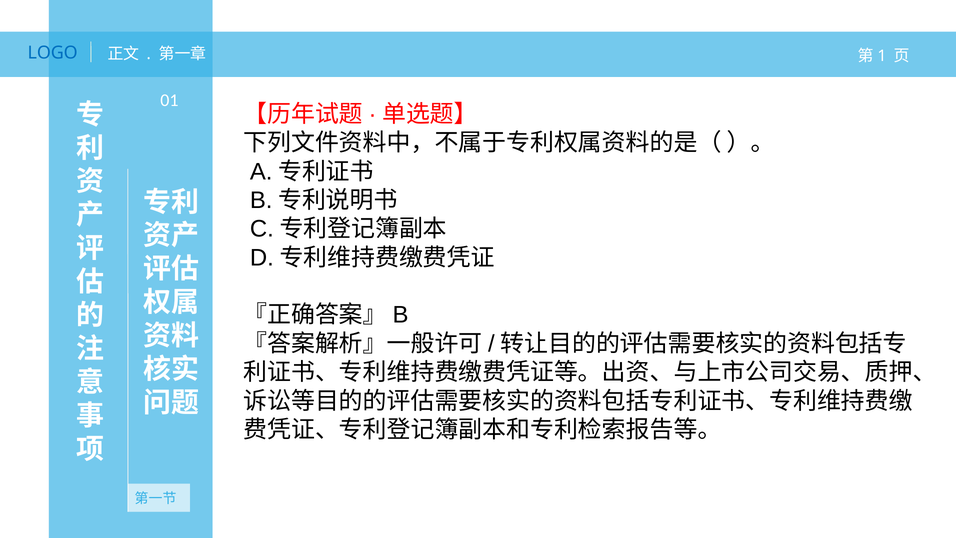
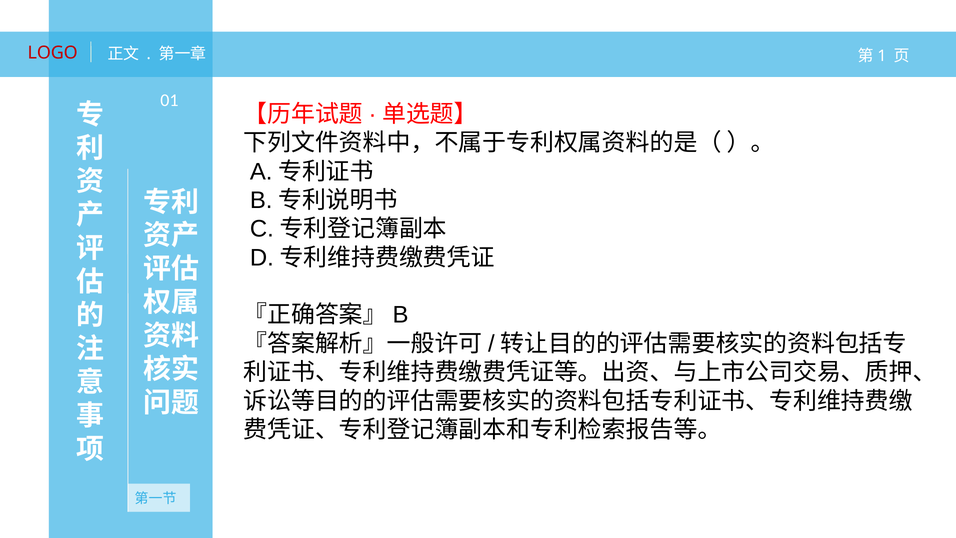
LOGO colour: blue -> red (53, 53)
